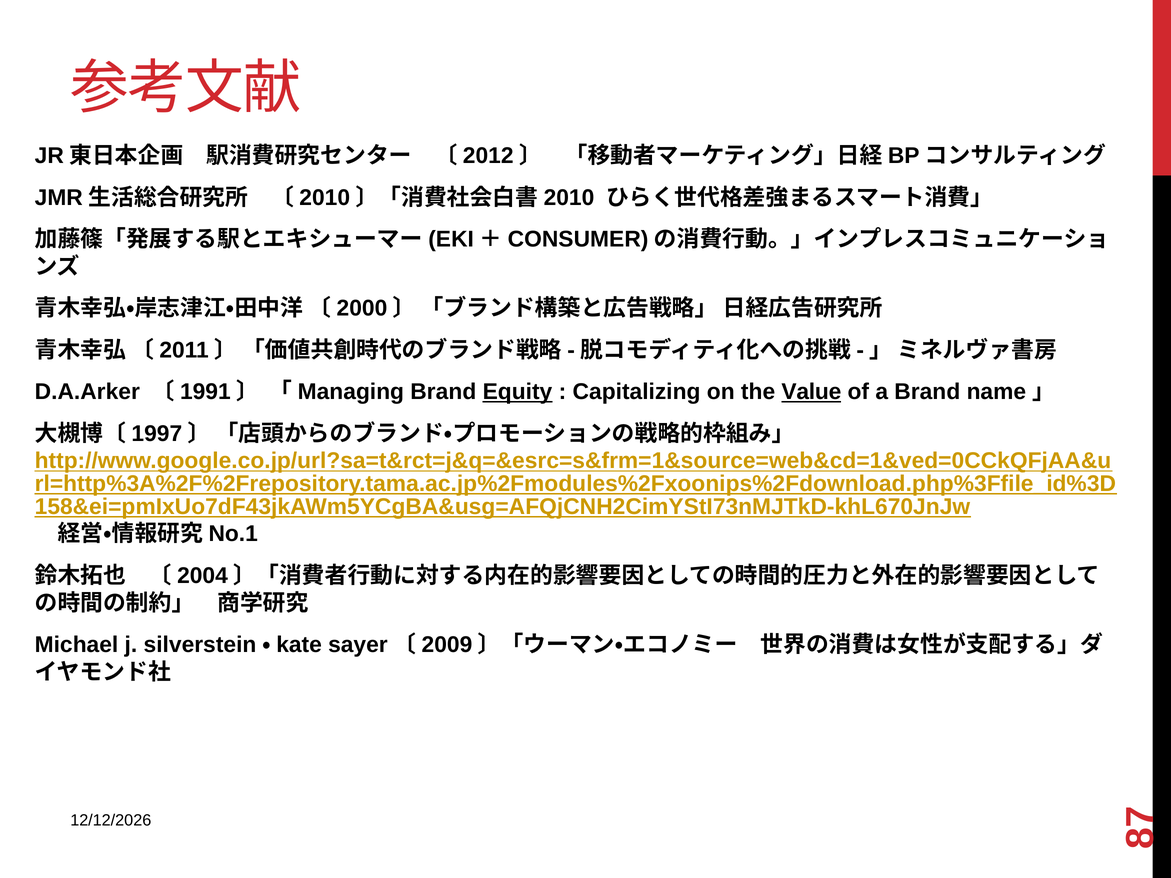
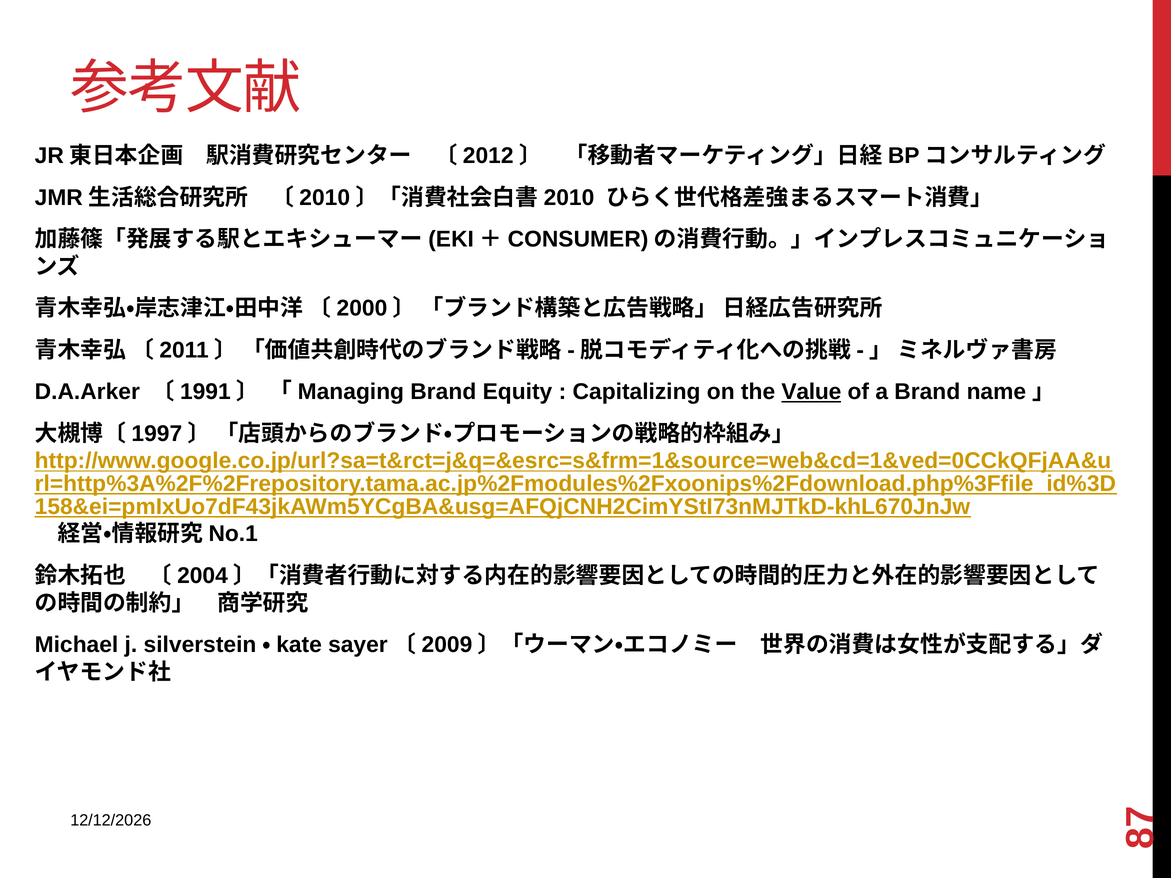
Equity underline: present -> none (517, 392)
